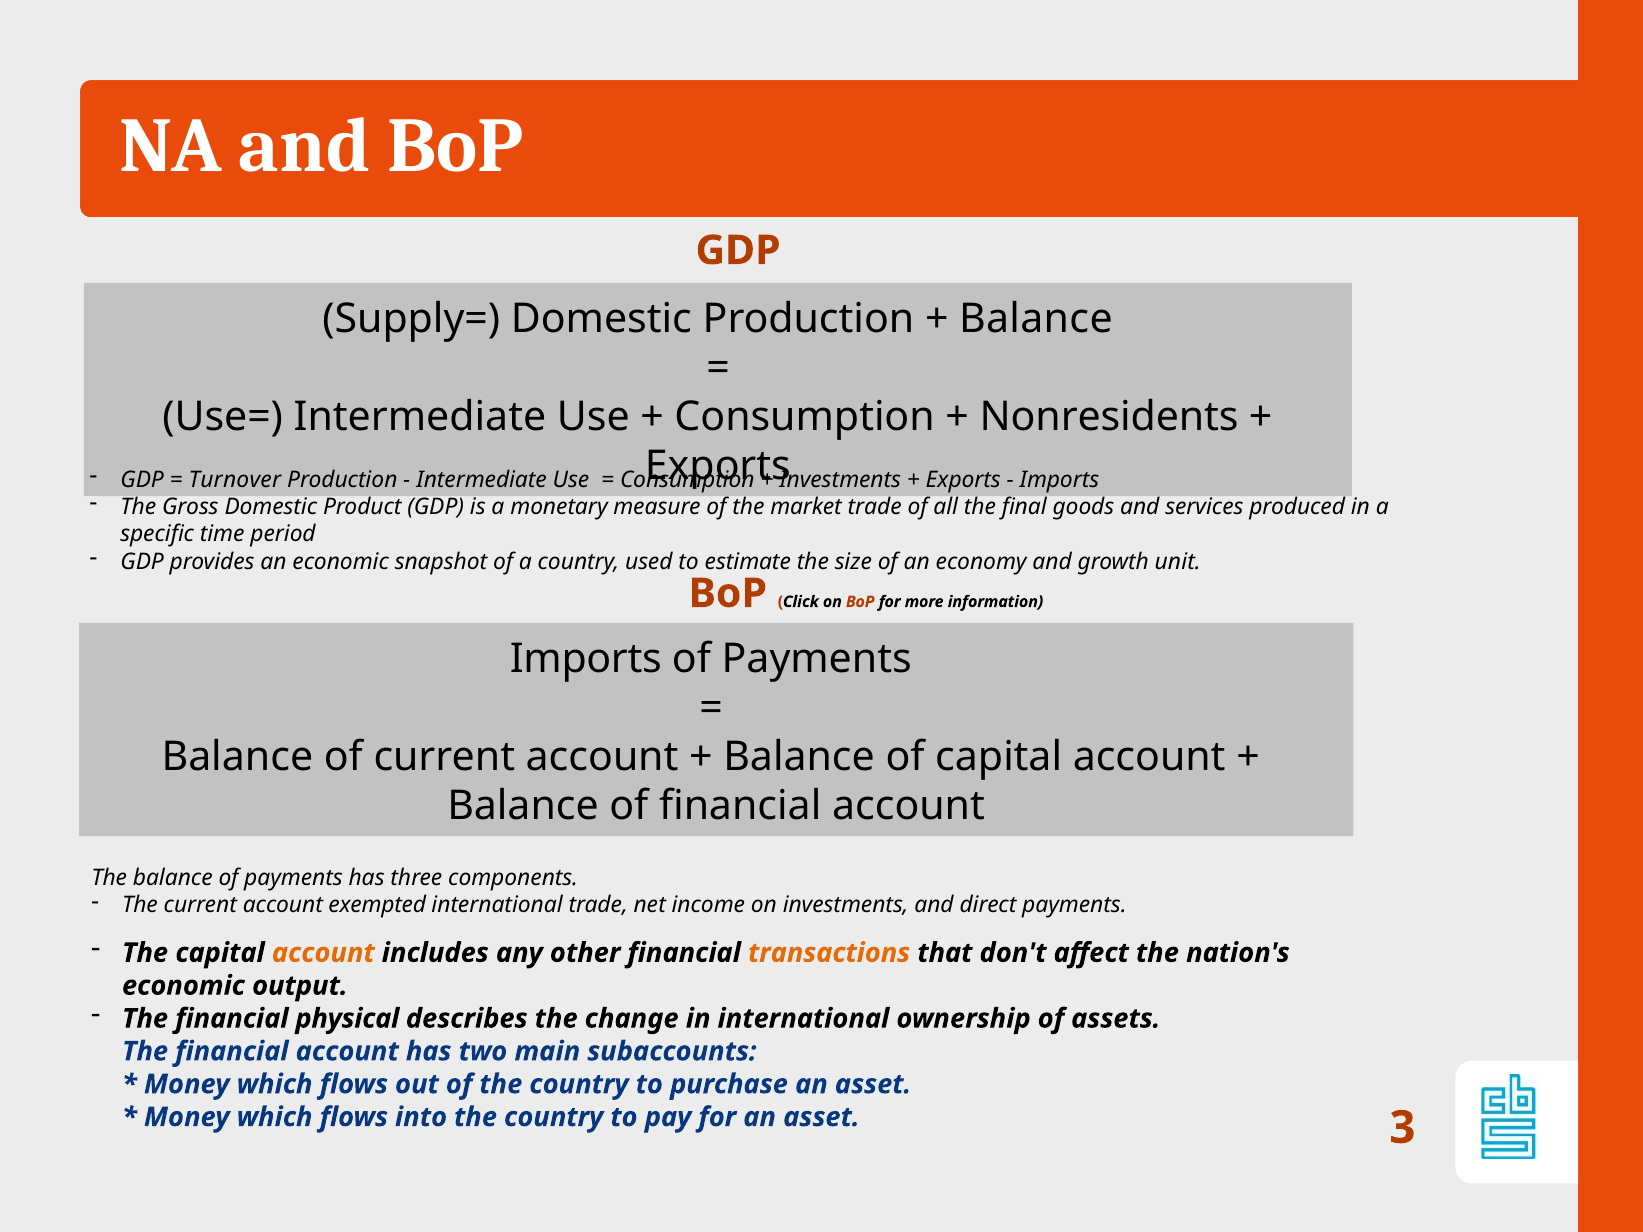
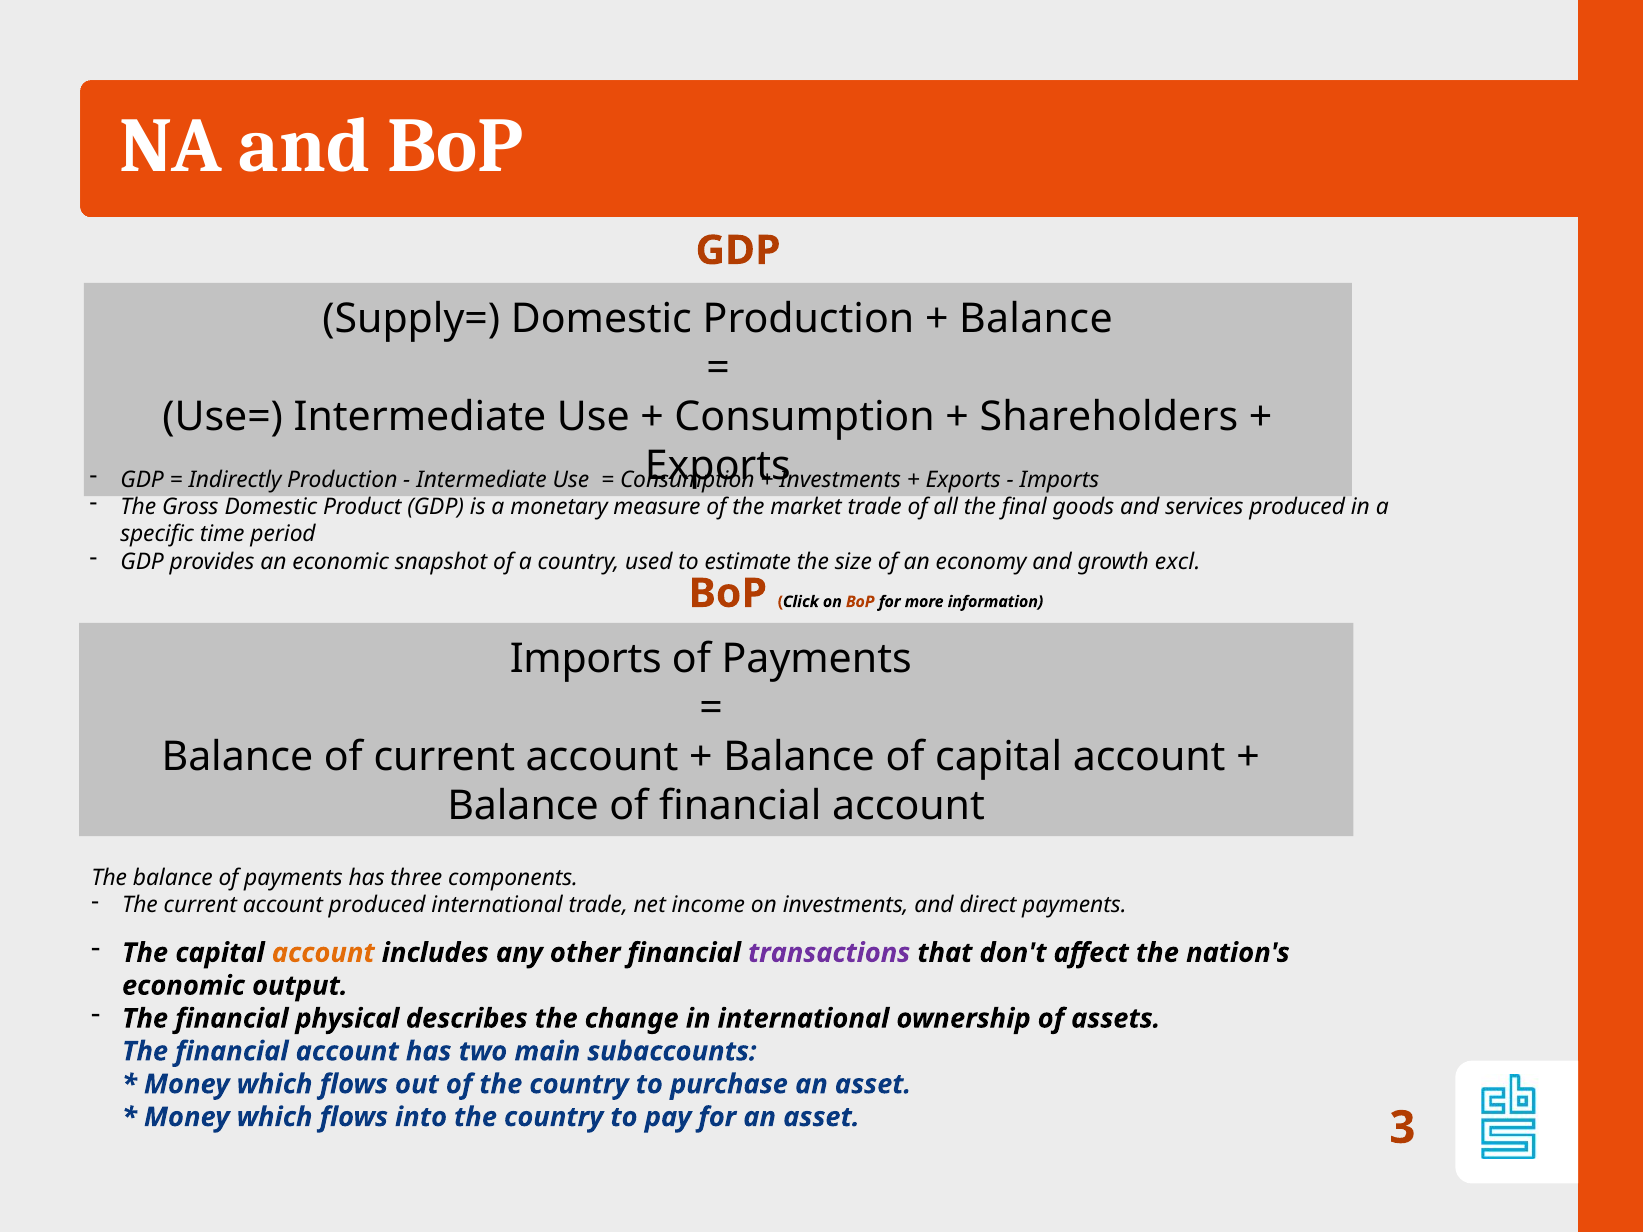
Nonresidents: Nonresidents -> Shareholders (1109, 417)
Turnover: Turnover -> Indirectly (235, 480)
unit: unit -> excl (1178, 562)
account exempted: exempted -> produced (377, 905)
transactions colour: orange -> purple (829, 953)
